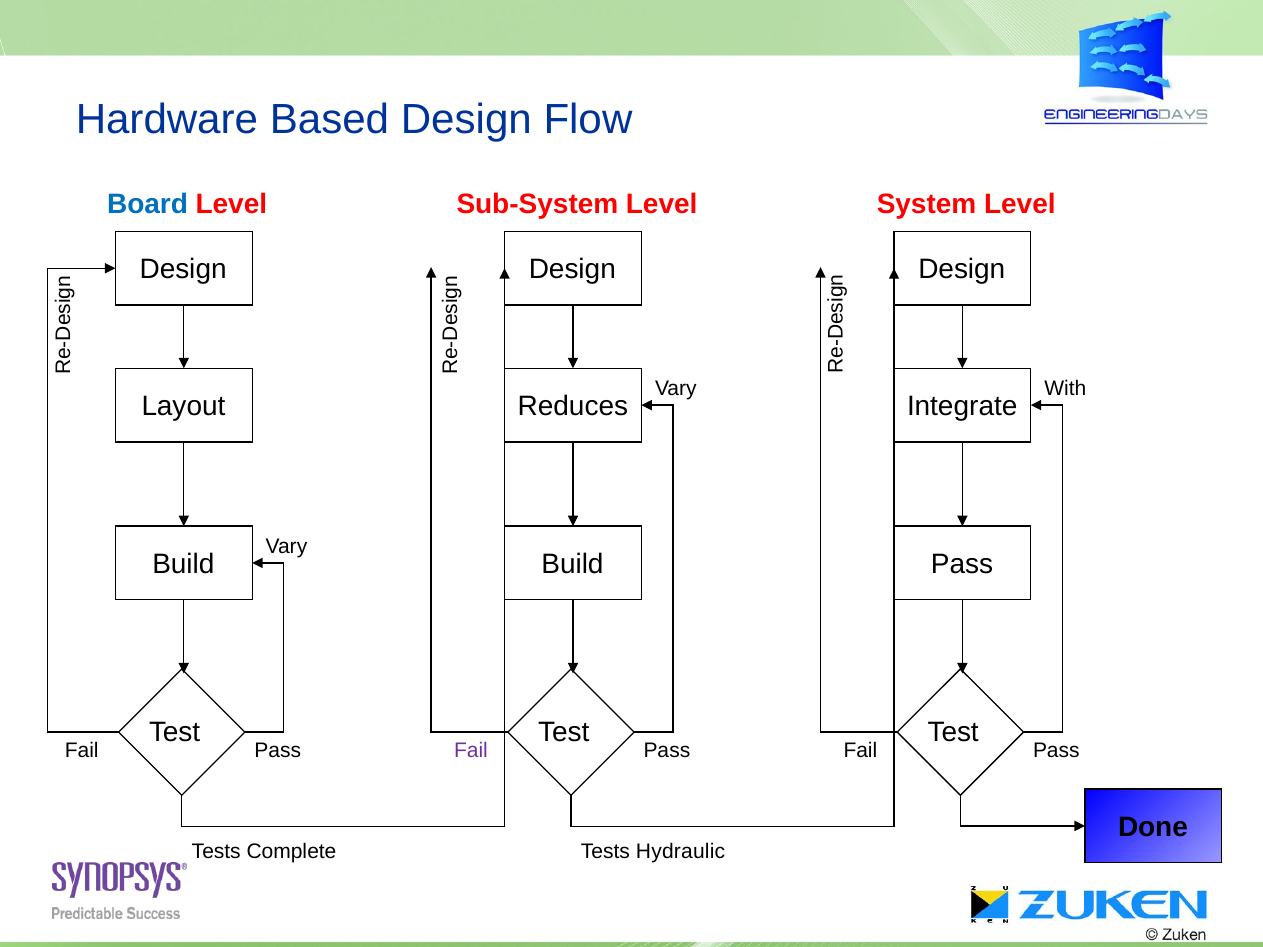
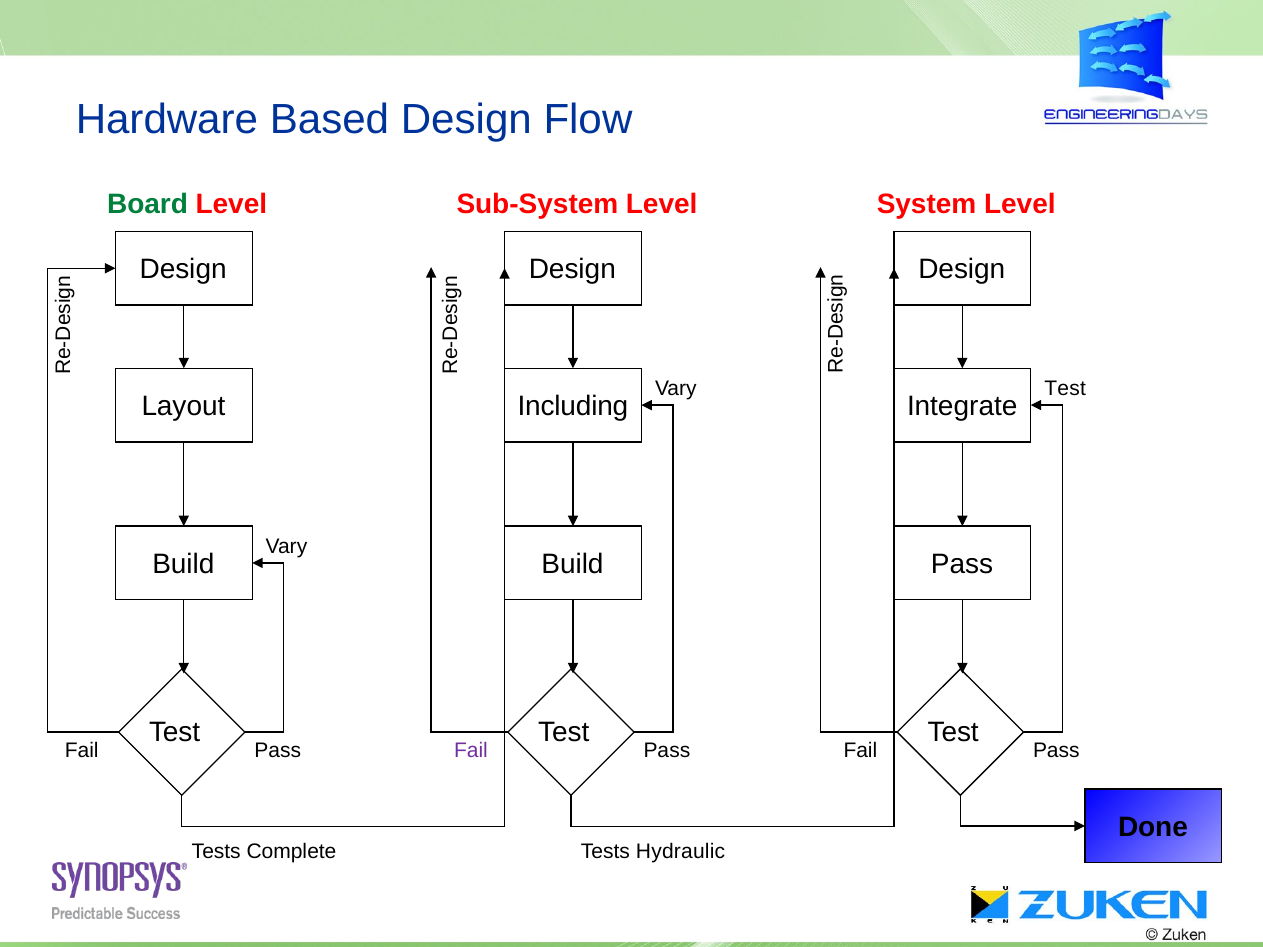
Board colour: blue -> green (148, 204)
With: With -> Test (1065, 389)
Reduces: Reduces -> Including (573, 407)
